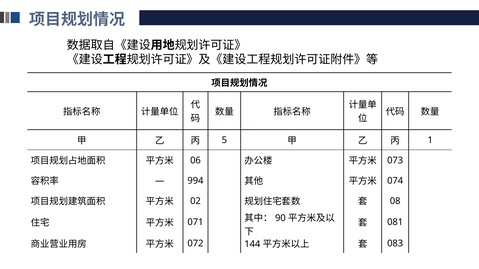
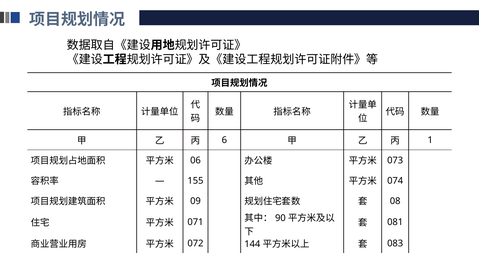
5: 5 -> 6 (224, 140)
994: 994 -> 155 (195, 181)
02: 02 -> 09 (195, 201)
